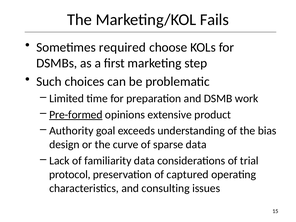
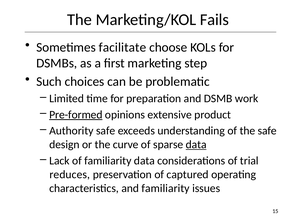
required: required -> facilitate (122, 47)
Authority goal: goal -> safe (106, 131)
the bias: bias -> safe (267, 131)
data underline: none -> present (196, 145)
protocol: protocol -> reduces (70, 175)
and consulting: consulting -> familiarity (166, 188)
